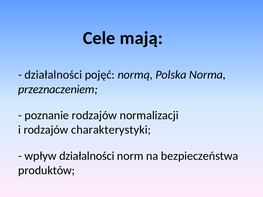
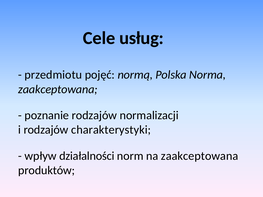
mają: mają -> usług (141, 38)
działalności: działalności -> przedmiotu (53, 75)
przeznaczeniem: przeznaczeniem -> zaakceptowana (58, 89)
na bezpieczeństwa: bezpieczeństwa -> zaakceptowana (200, 156)
